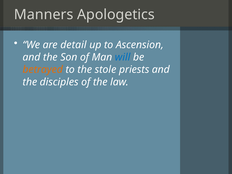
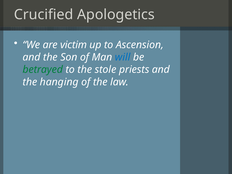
Manners: Manners -> Crucified (44, 15)
detail: detail -> victim (74, 45)
betrayed colour: orange -> green (43, 70)
disciples: disciples -> hanging (59, 82)
